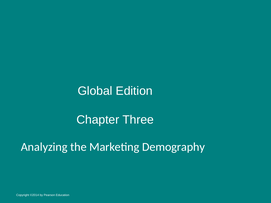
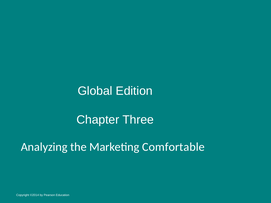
Demography: Demography -> Comfortable (173, 147)
